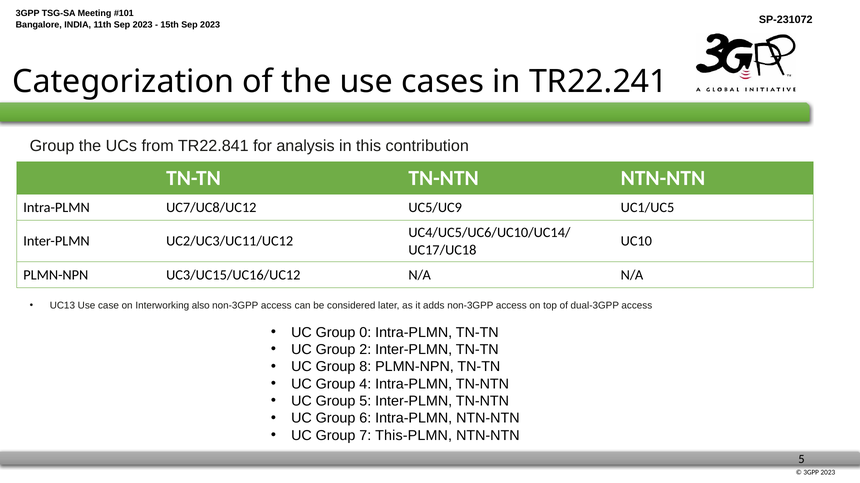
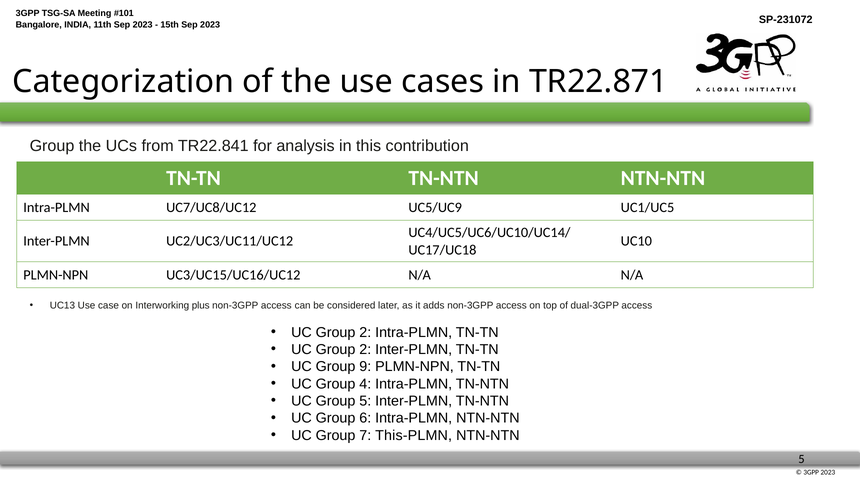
TR22.241: TR22.241 -> TR22.871 (598, 82)
also: also -> plus (201, 306)
0: 0 -> 2 (365, 333)
8: 8 -> 9 (365, 367)
